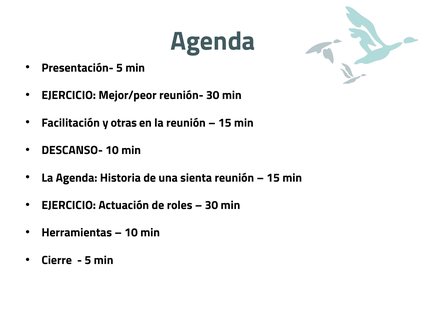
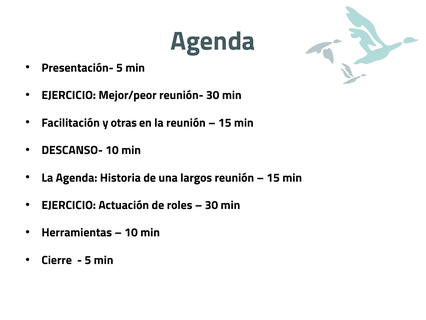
sienta: sienta -> largos (196, 177)
